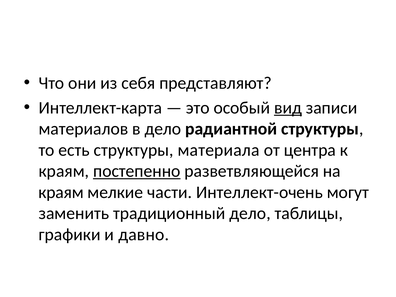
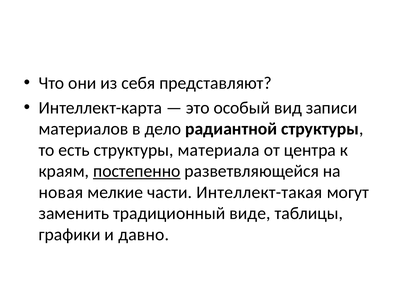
вид underline: present -> none (288, 108)
краям: краям -> новая (61, 192)
Интеллект-очень: Интеллект-очень -> Интеллект-такая (259, 192)
традиционный дело: дело -> виде (250, 213)
